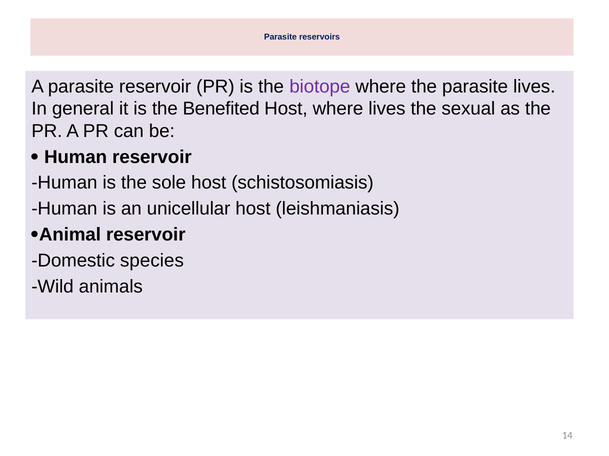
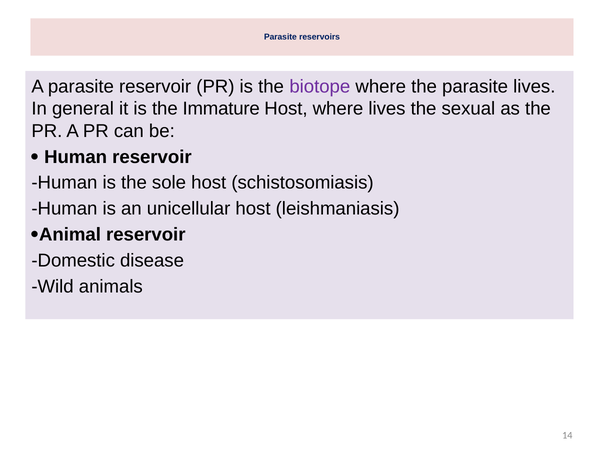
Benefited: Benefited -> Immature (221, 109)
species: species -> disease (152, 261)
